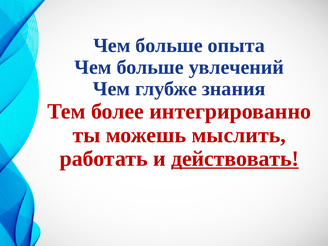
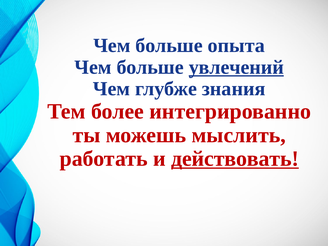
увлечений underline: none -> present (236, 67)
